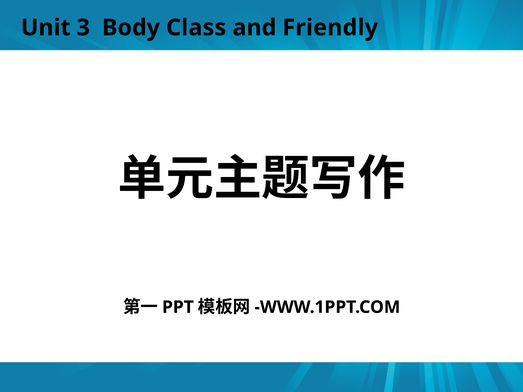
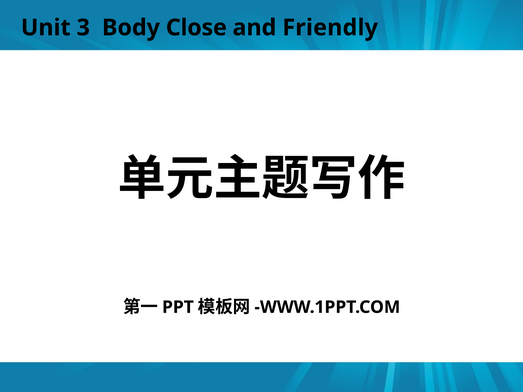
Class: Class -> Close (196, 28)
